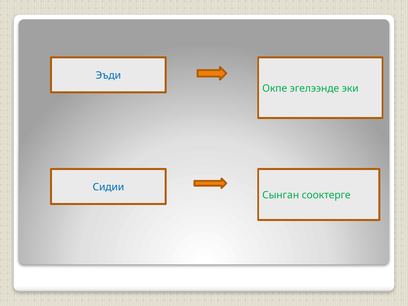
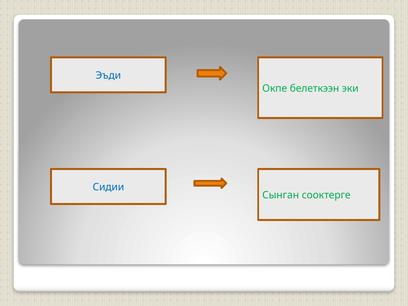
эгелээнде: эгелээнде -> белеткээн (315, 88)
